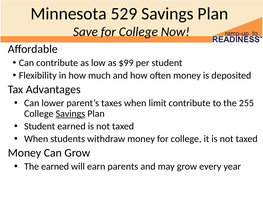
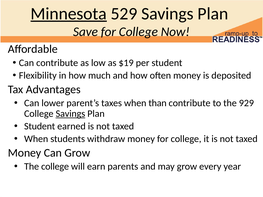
Minnesota underline: none -> present (69, 14)
$99: $99 -> $19 (126, 63)
limit: limit -> than (158, 103)
255: 255 -> 929 (246, 103)
The earned: earned -> college (55, 167)
